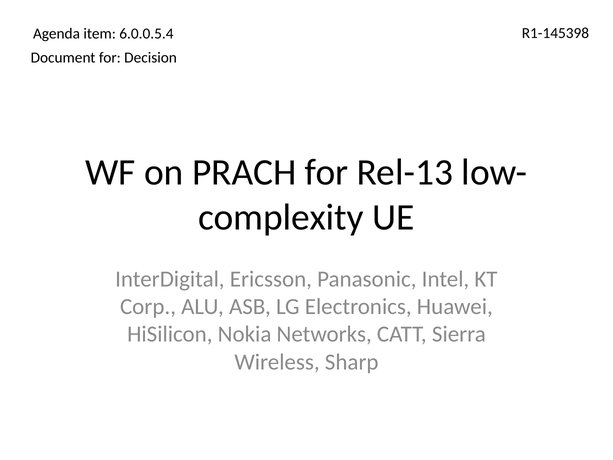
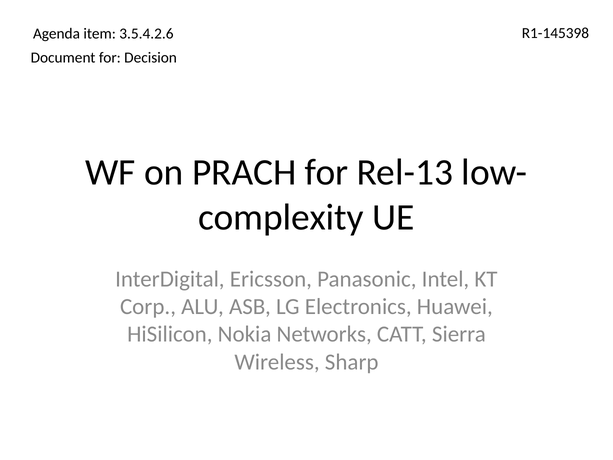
6.0.0.5.4: 6.0.0.5.4 -> 3.5.4.2.6 (146, 34)
